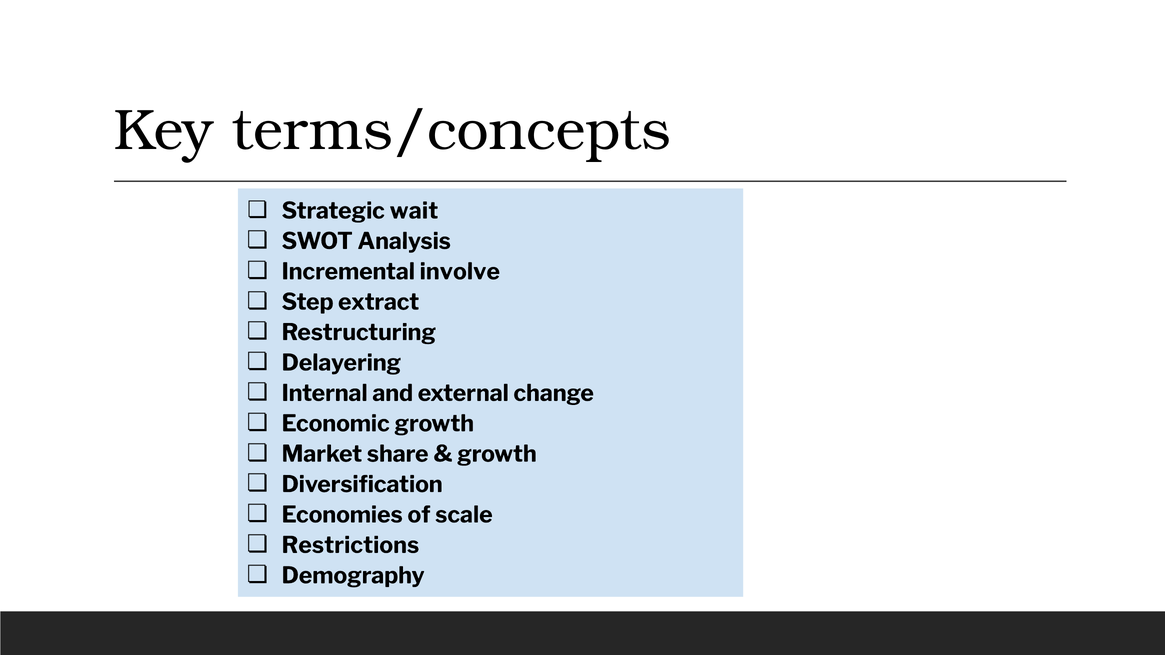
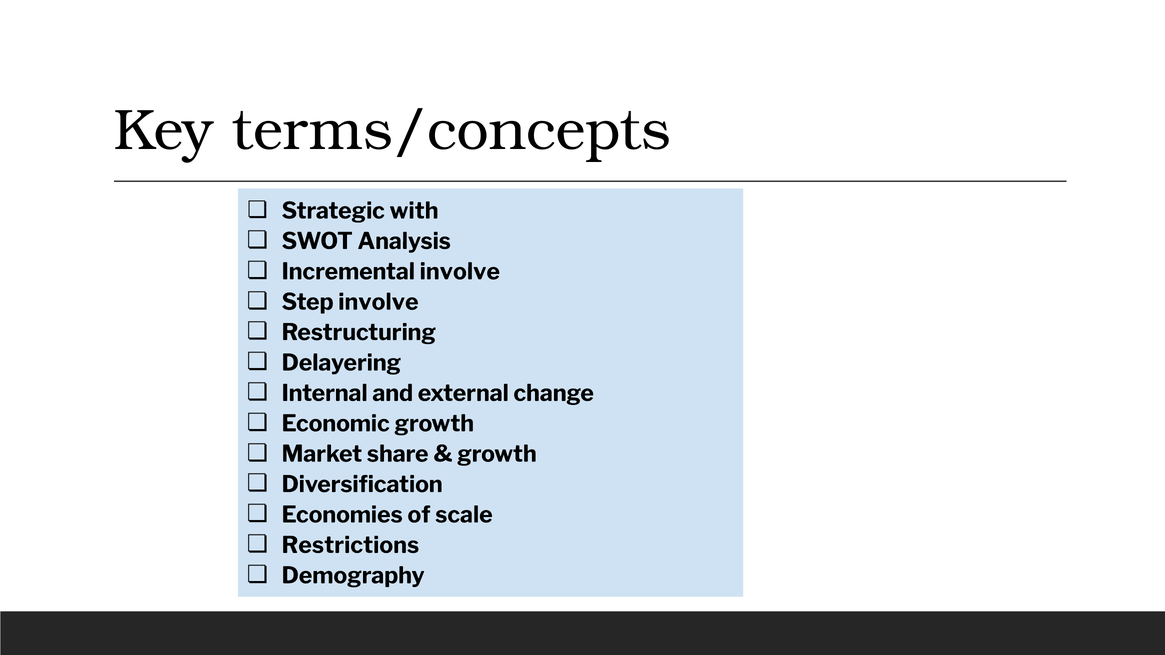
wait: wait -> with (414, 211)
Step extract: extract -> involve (378, 302)
